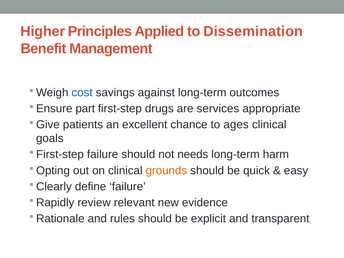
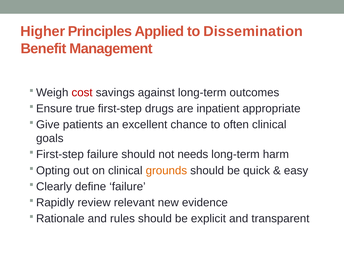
cost colour: blue -> red (82, 93)
part: part -> true (85, 109)
services: services -> inpatient (218, 109)
ages: ages -> often (236, 125)
